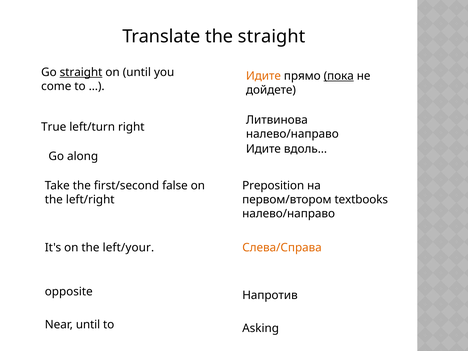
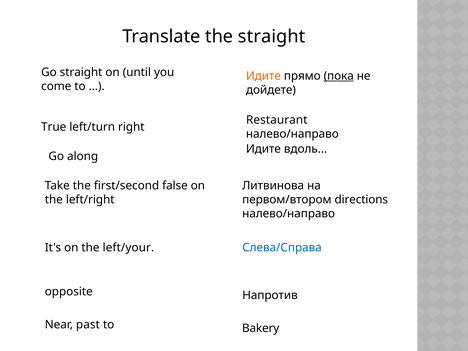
straight underline: present -> none (81, 72)
Литвинова: Литвинова -> Restaurant (277, 120)
Preposition: Preposition -> Литвинова (273, 186)
textbooks: textbooks -> directions (361, 200)
Слева/Справа colour: orange -> blue (282, 248)
Near until: until -> past (88, 325)
Asking: Asking -> Bakery (261, 328)
